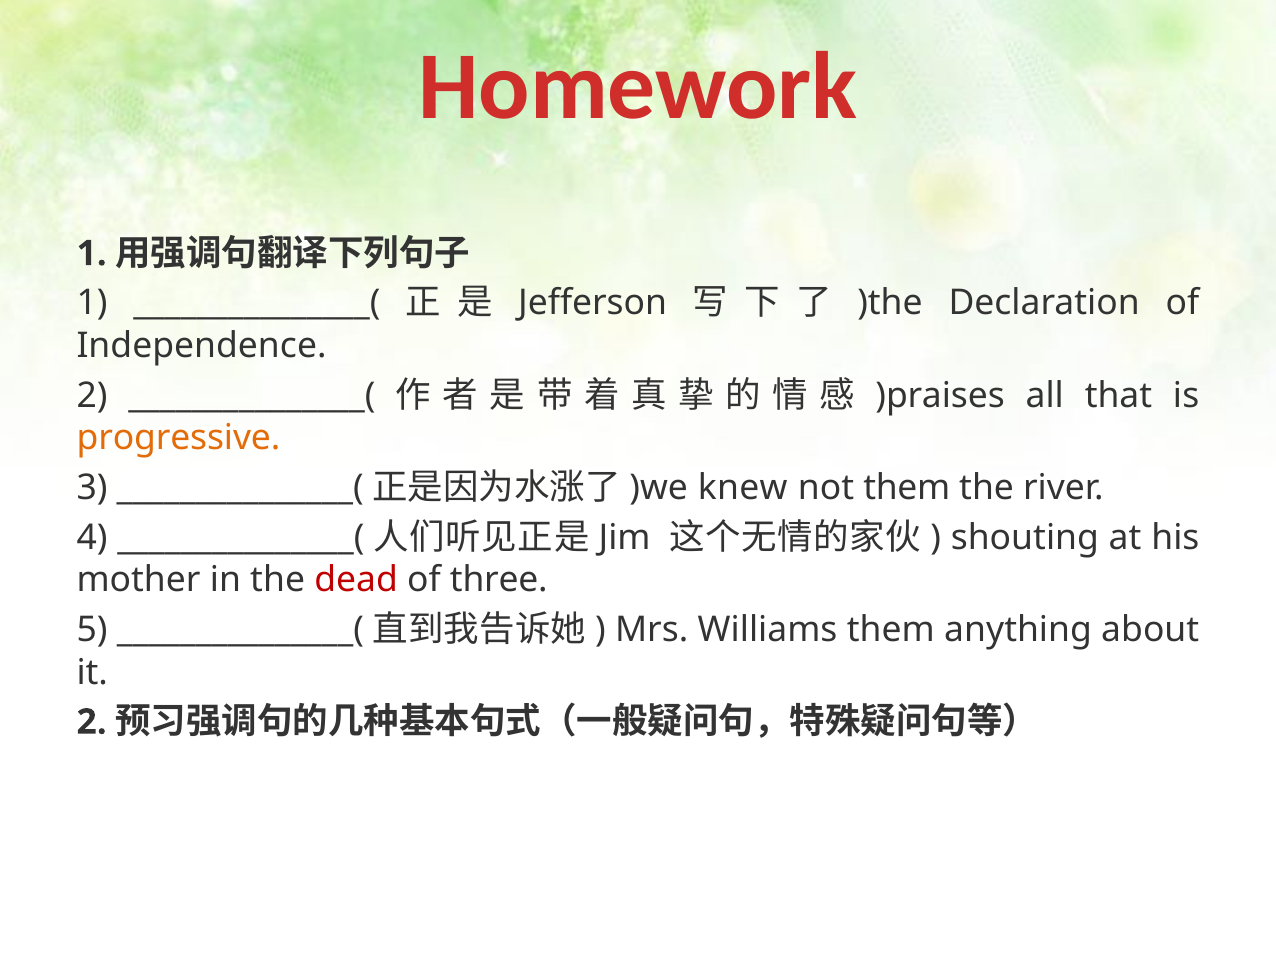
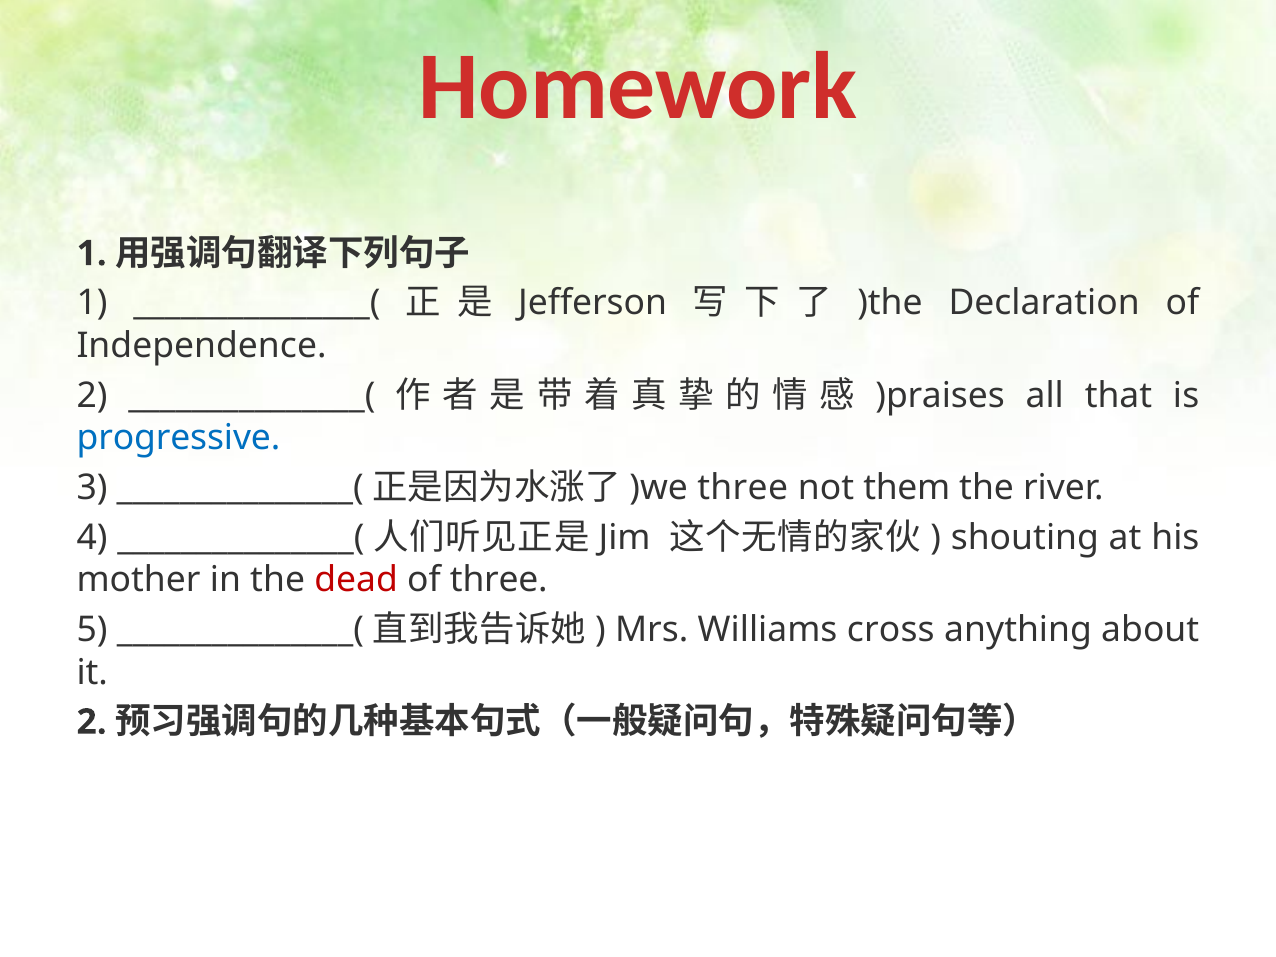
progressive colour: orange -> blue (178, 438)
knew: knew -> three (743, 488)
Williams them: them -> cross (891, 630)
